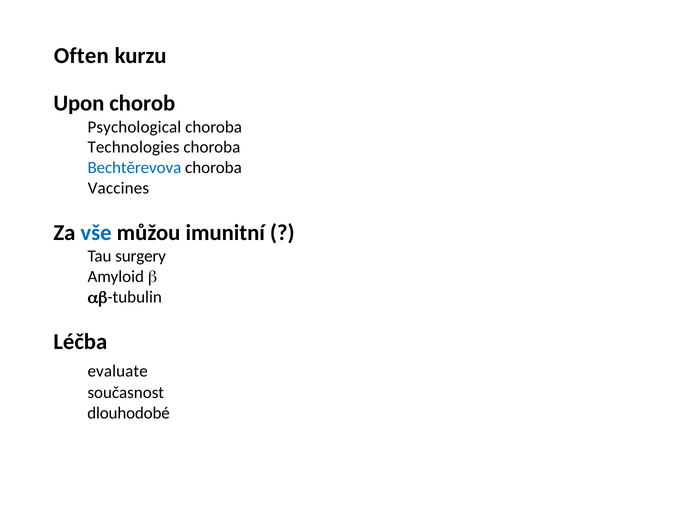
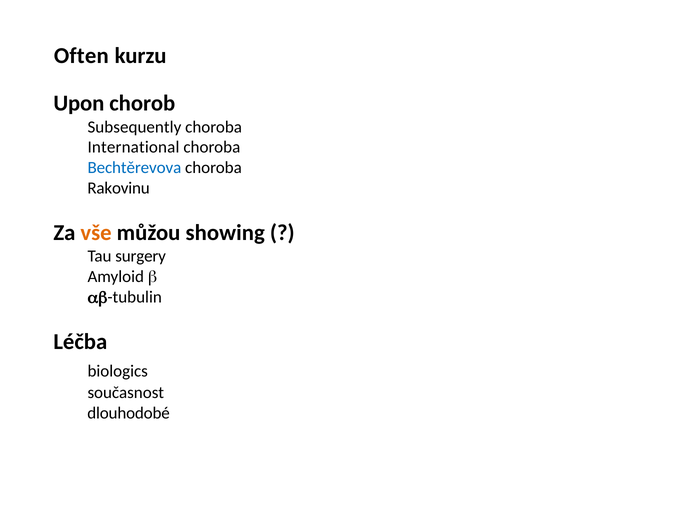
Psychological: Psychological -> Subsequently (134, 127)
Technologies: Technologies -> International (133, 147)
Vaccines: Vaccines -> Rakovinu (119, 188)
vše colour: blue -> orange (96, 233)
imunitní: imunitní -> showing (225, 233)
evaluate: evaluate -> biologics (118, 371)
